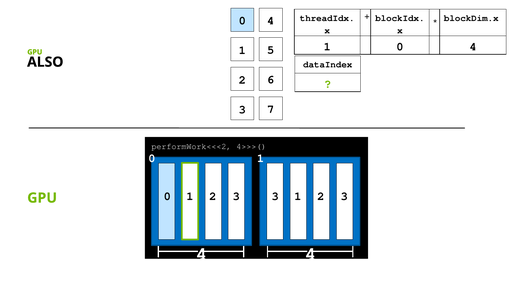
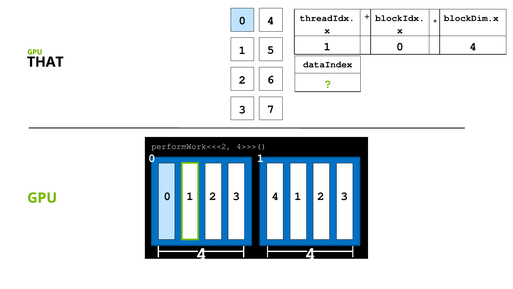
ALSO: ALSO -> THAT (45, 62)
3: 3 -> 4 (275, 196)
